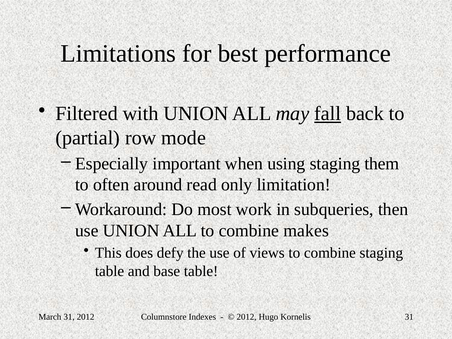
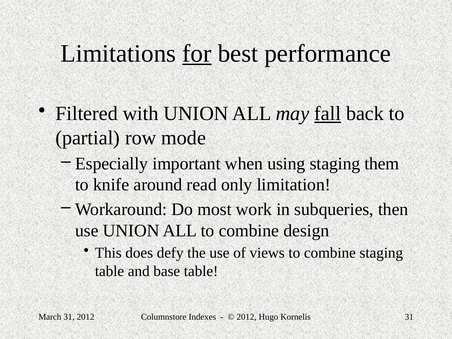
for underline: none -> present (197, 54)
often: often -> knife (111, 185)
makes: makes -> design (306, 231)
